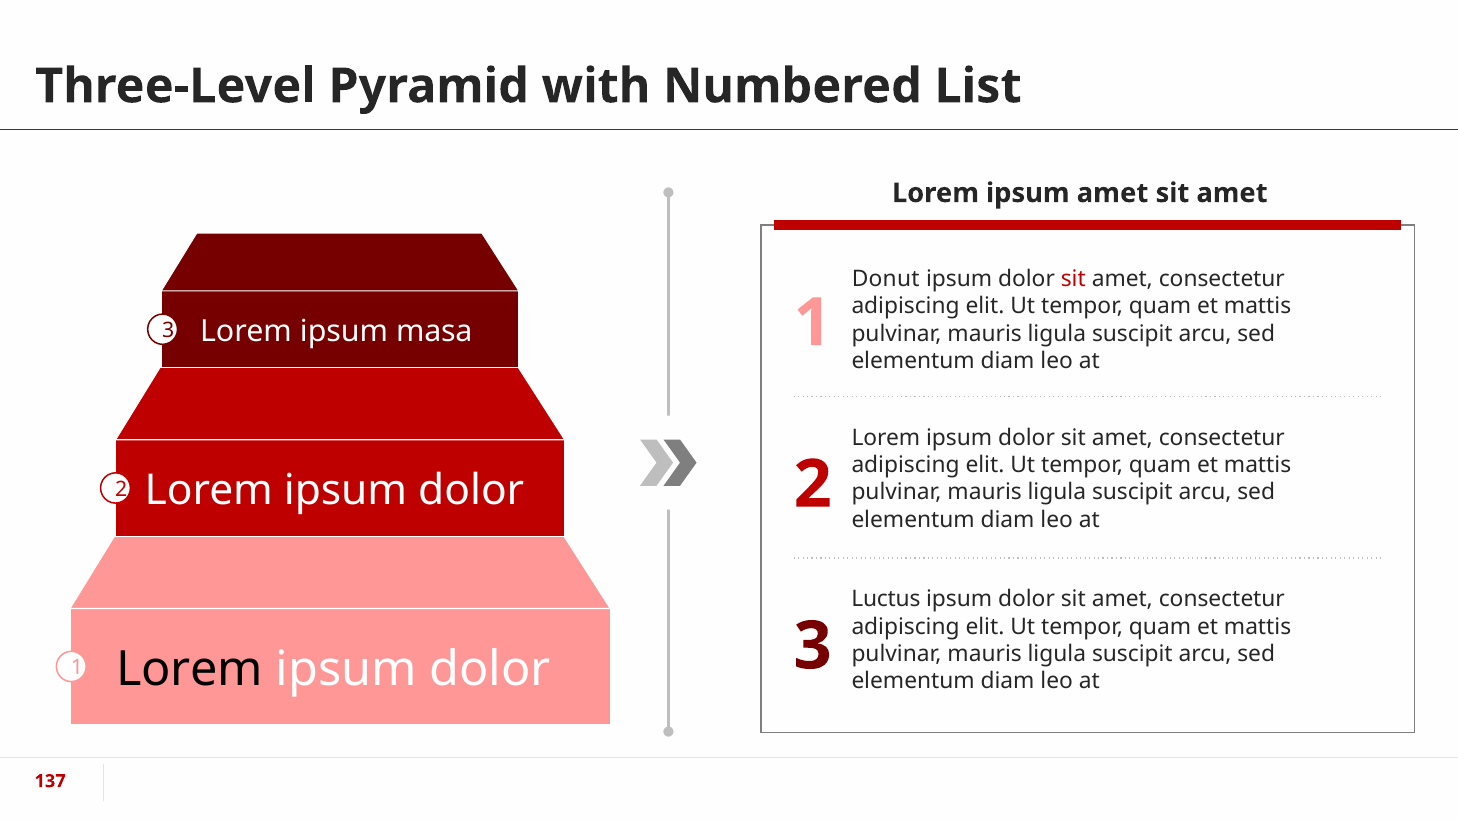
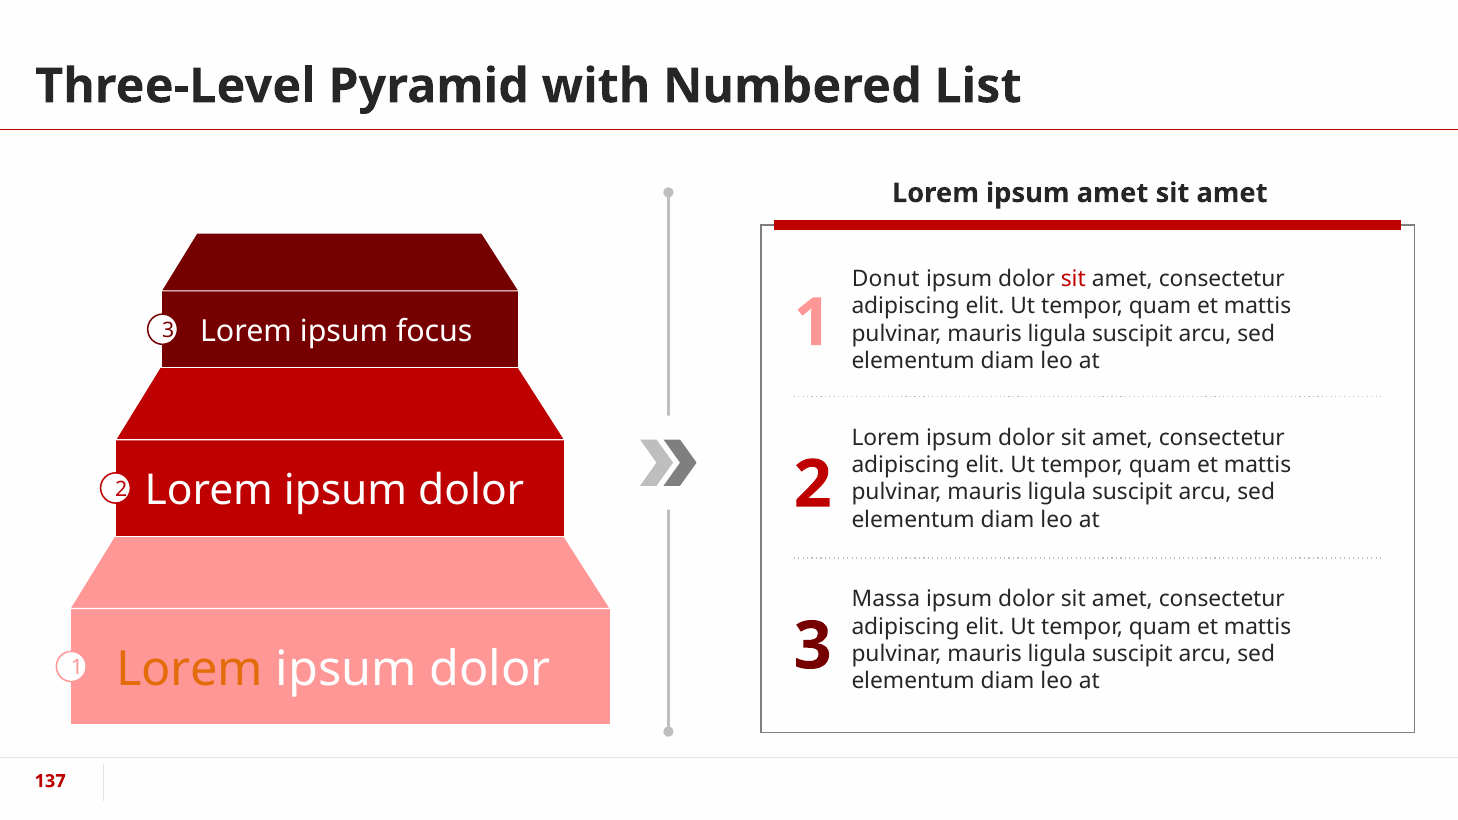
masa: masa -> focus (434, 331)
Luctus: Luctus -> Massa (886, 600)
Lorem colour: black -> orange (190, 670)
